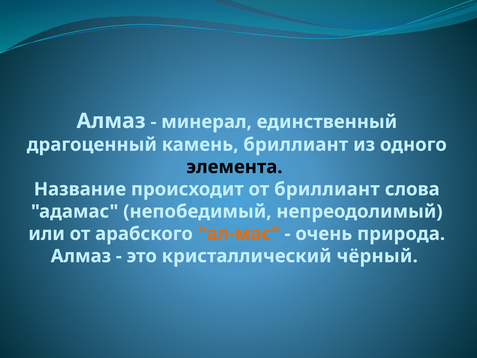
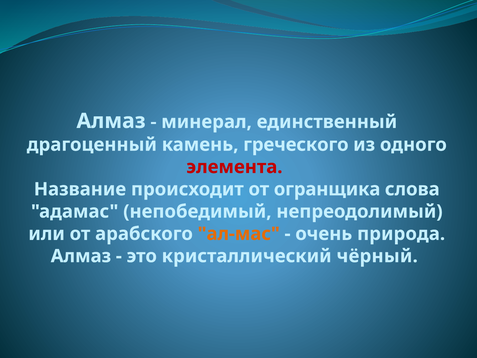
камень бриллиант: бриллиант -> греческого (296, 145)
элемента colour: black -> red (234, 167)
от бриллиант: бриллиант -> огранщика (327, 189)
